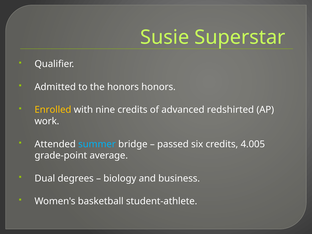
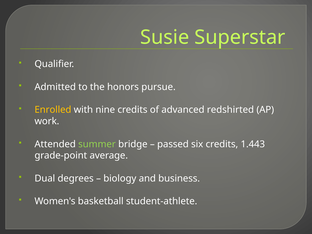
honors honors: honors -> pursue (158, 87)
summer colour: light blue -> light green (97, 144)
4.005: 4.005 -> 1.443 (253, 144)
